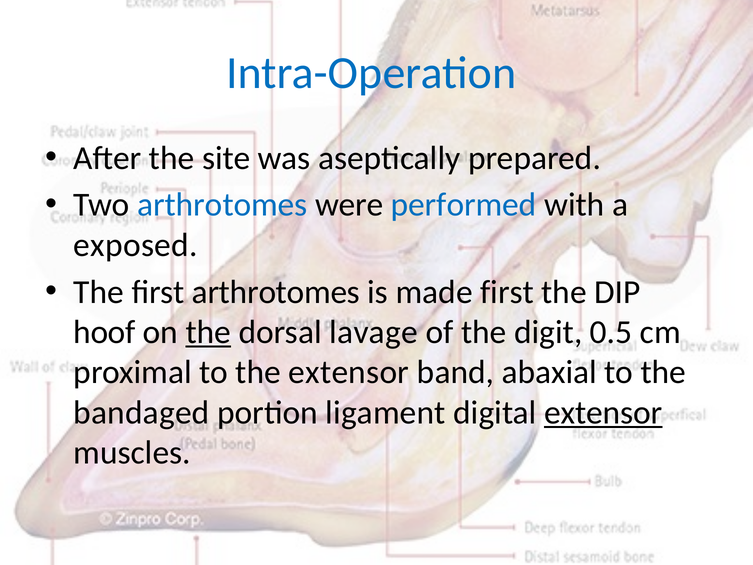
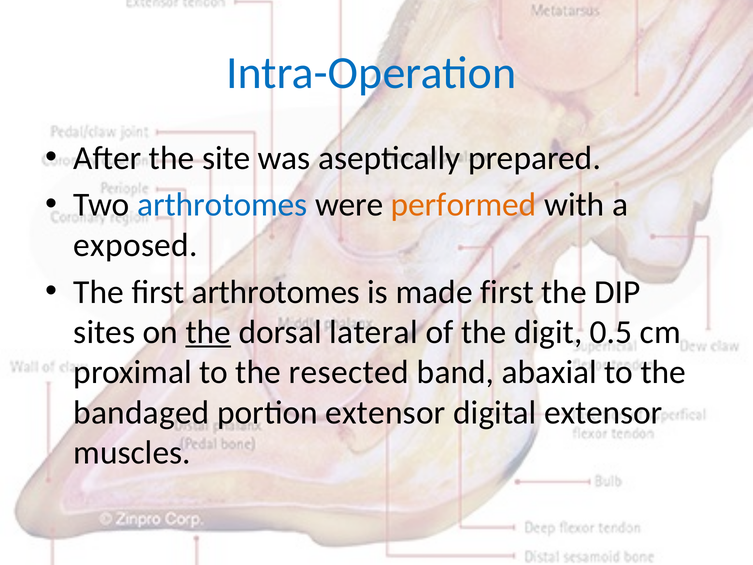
performed colour: blue -> orange (464, 205)
hoof: hoof -> sites (104, 332)
lavage: lavage -> lateral (374, 332)
the extensor: extensor -> resected (349, 372)
portion ligament: ligament -> extensor (386, 412)
extensor underline: present -> none (603, 412)
